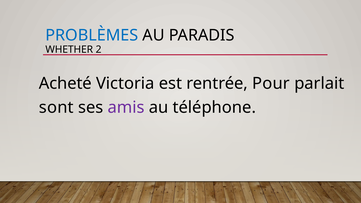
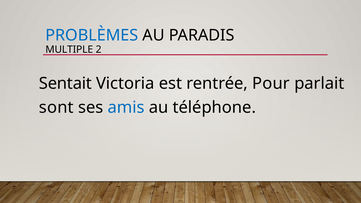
WHETHER: WHETHER -> MULTIPLE (69, 50)
Acheté: Acheté -> Sentait (65, 84)
amis colour: purple -> blue (126, 107)
